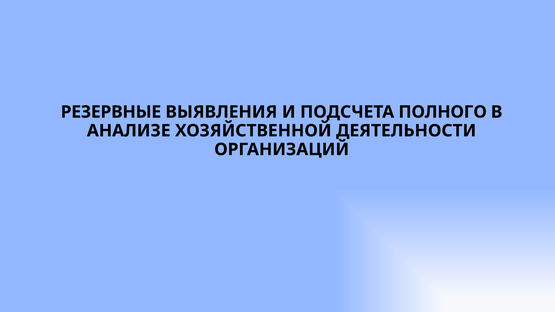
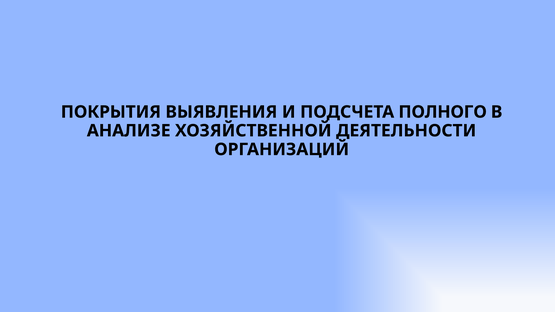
РЕЗЕРВНЫЕ: РЕЗЕРВНЫЕ -> ПОКРЫТИЯ (111, 112)
